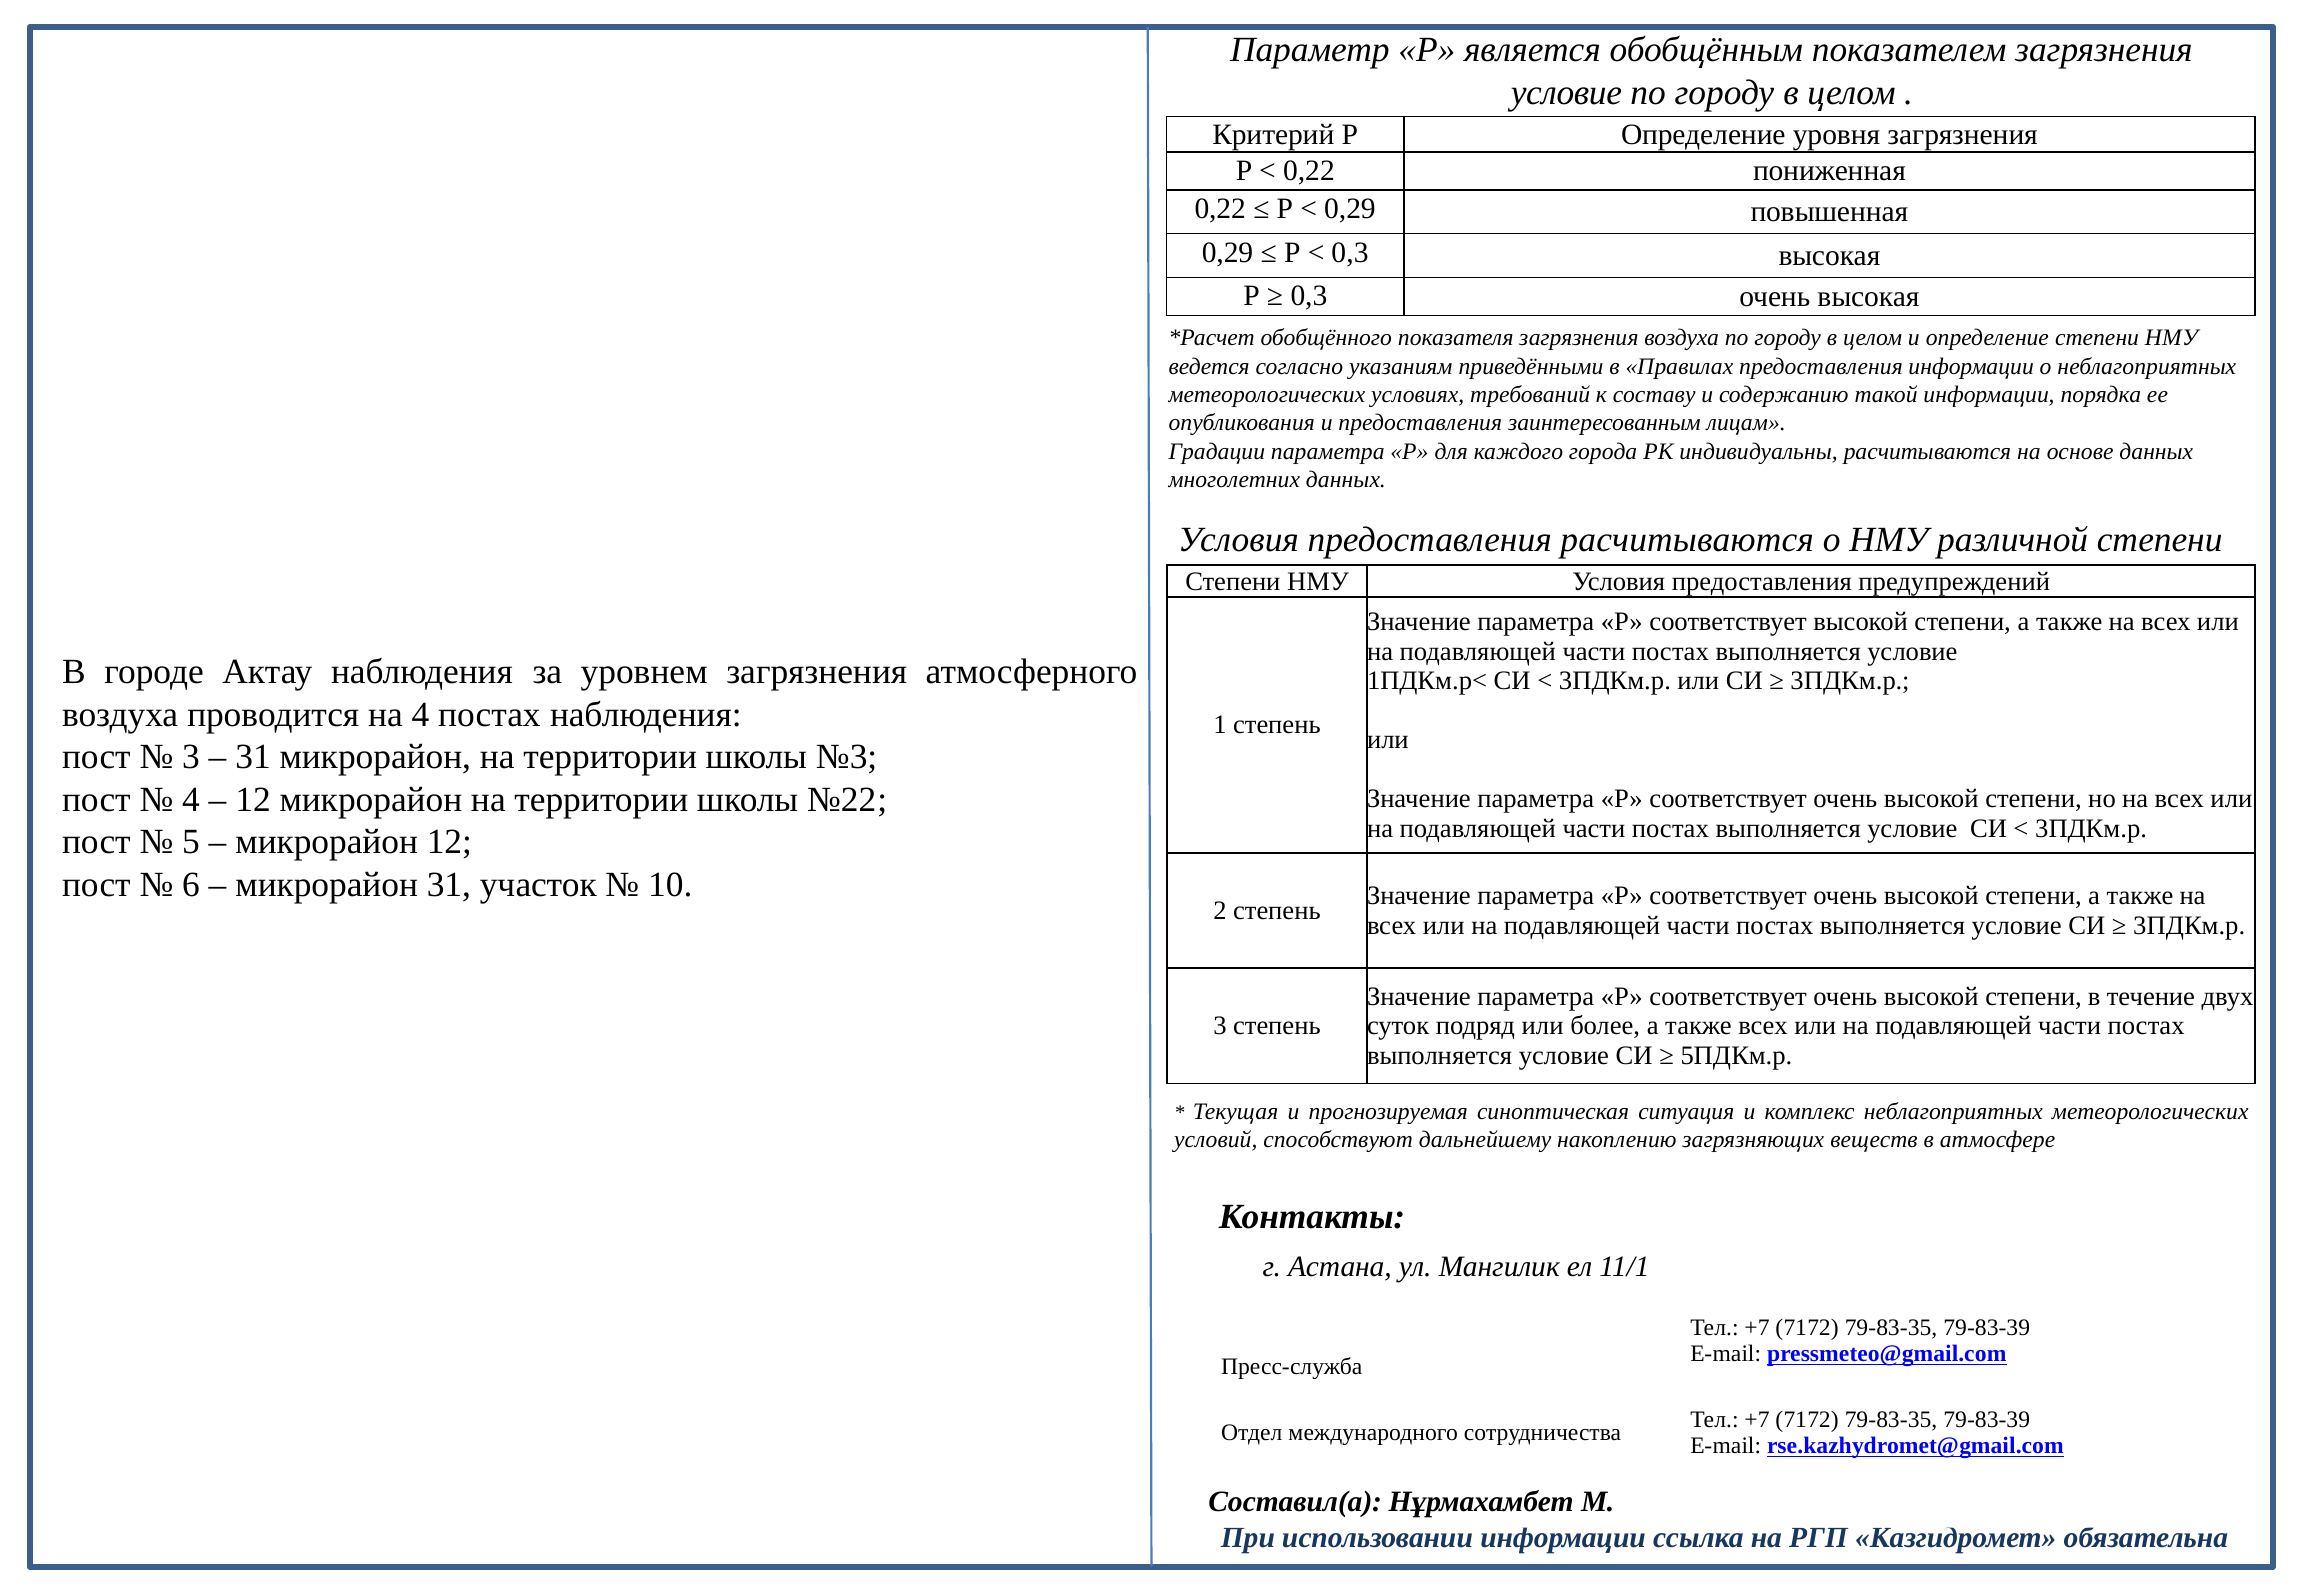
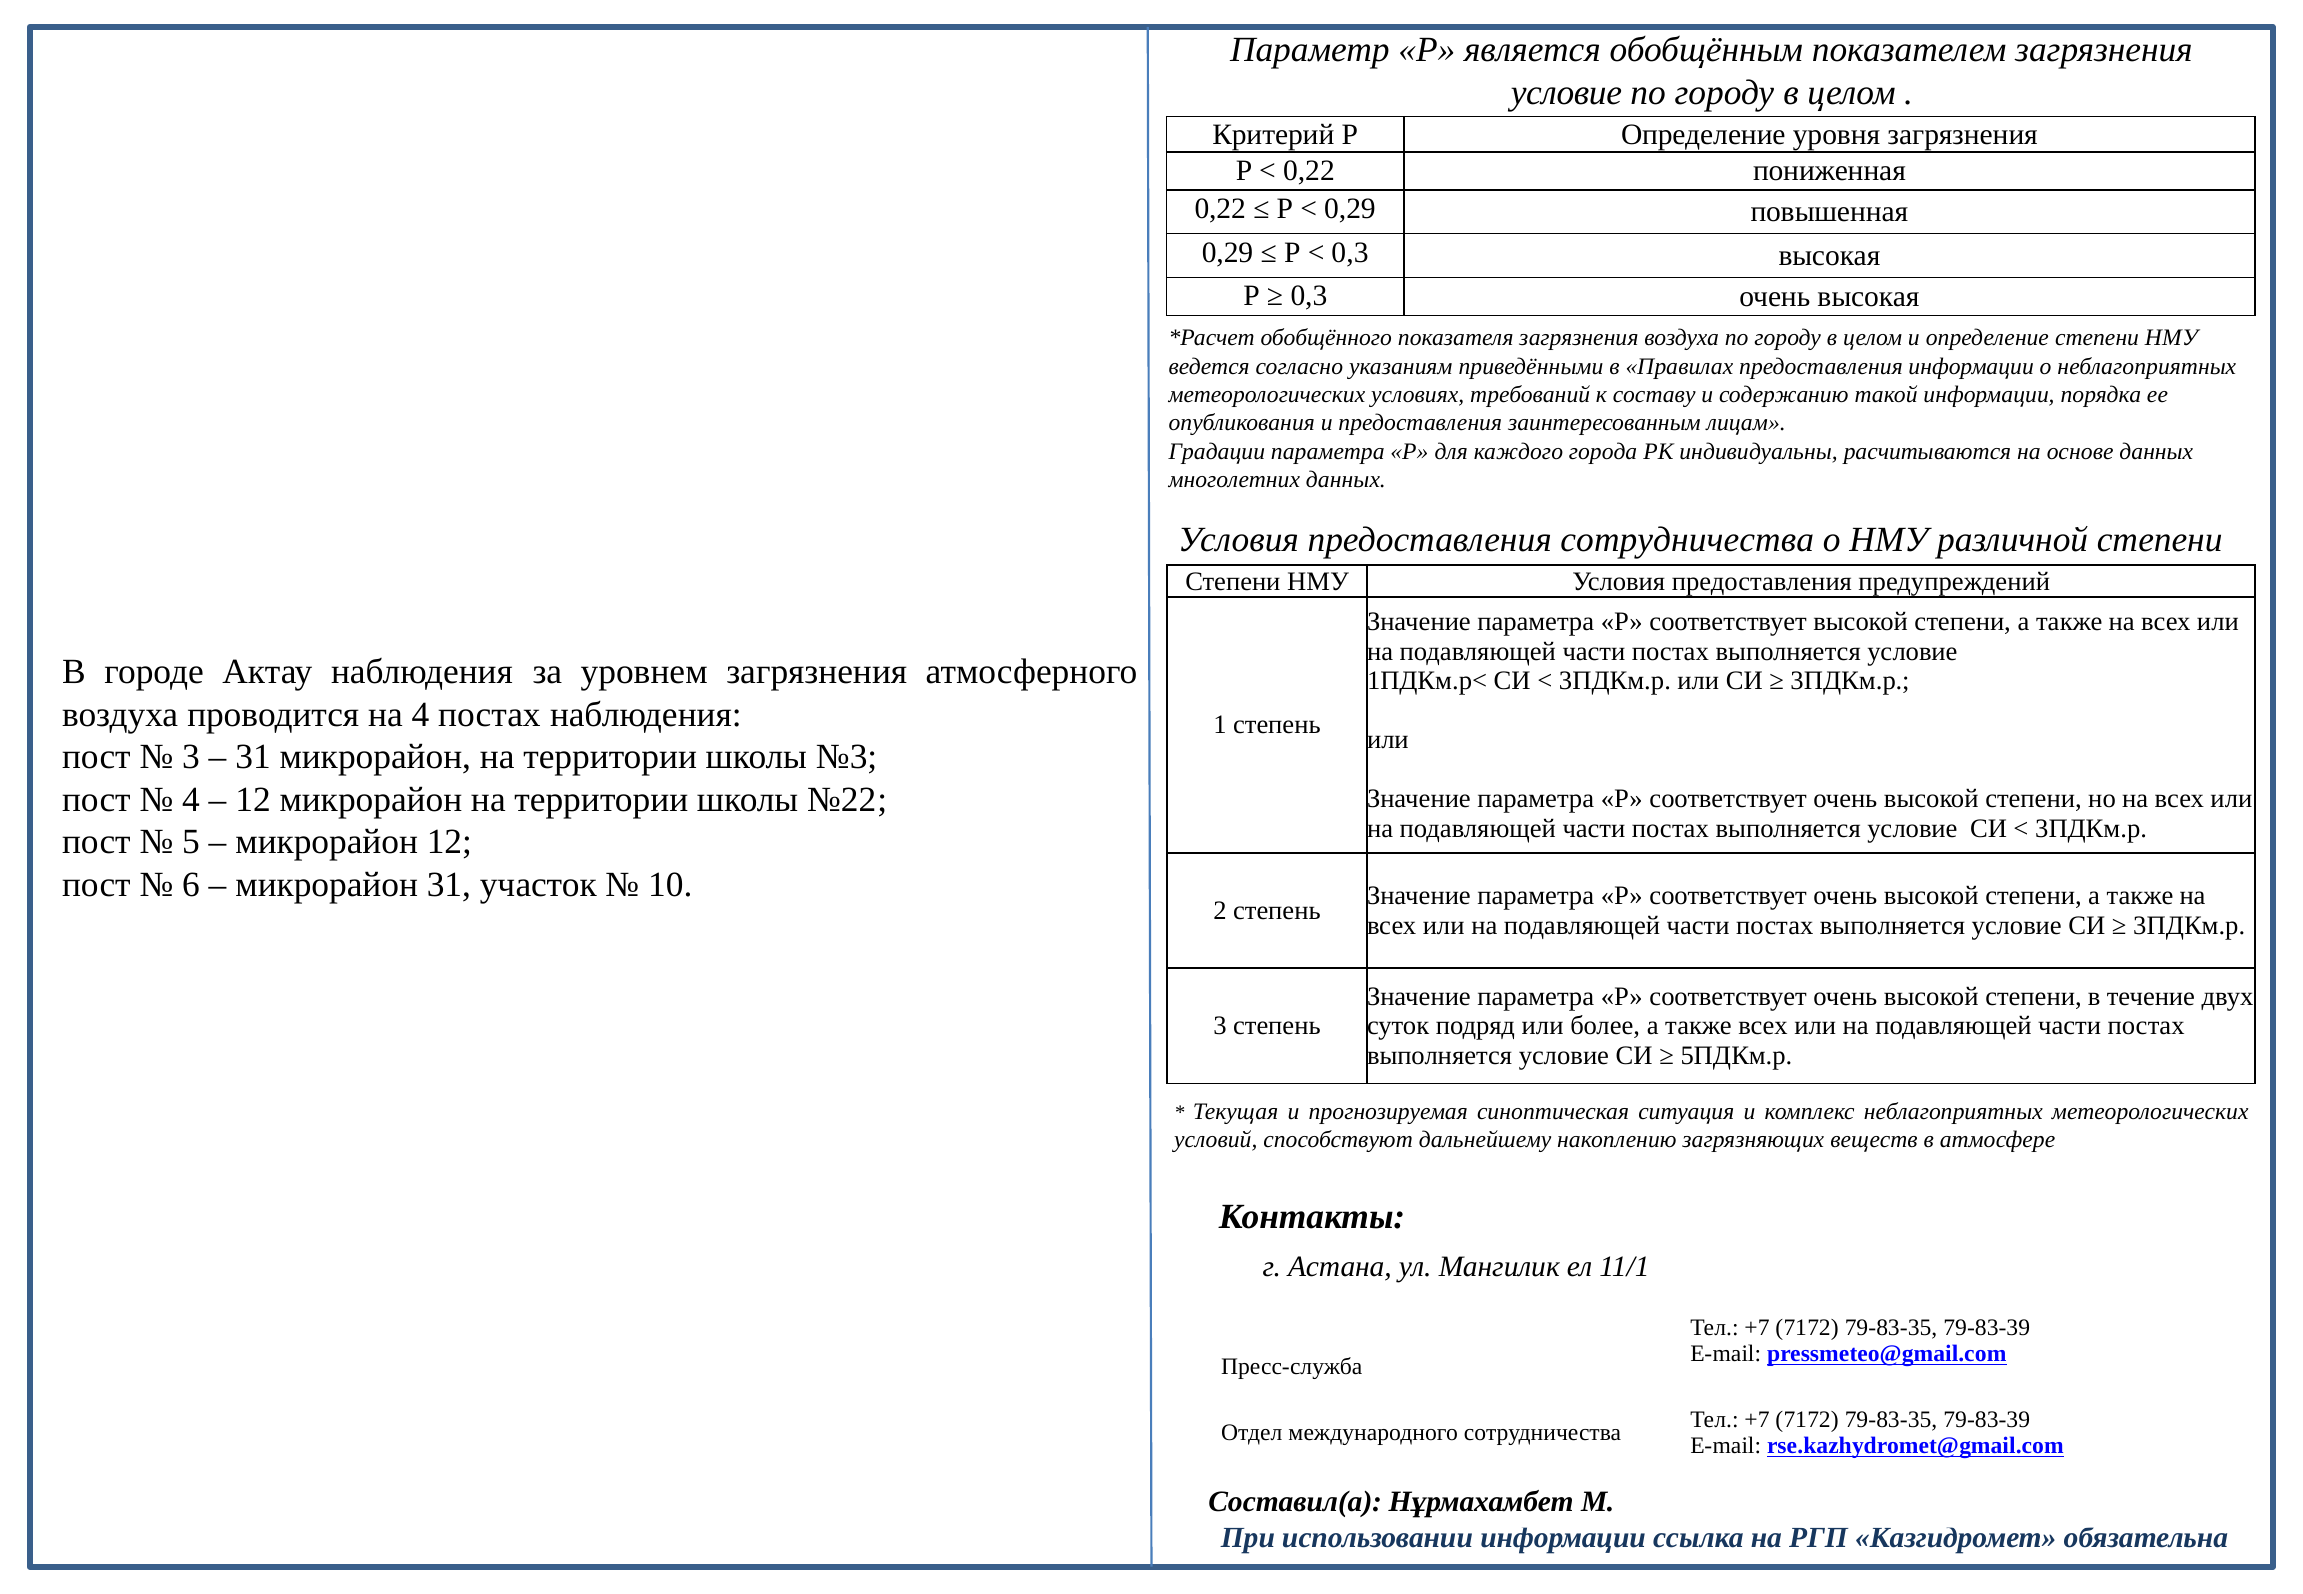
предоставления расчитываются: расчитываются -> сотрудничества (1687, 540)
